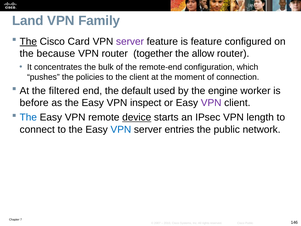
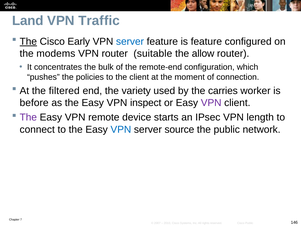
Family: Family -> Traffic (99, 21)
Card: Card -> Early (79, 42)
server colour: purple -> blue (130, 42)
because: because -> modems (56, 54)
together: together -> suitable (153, 54)
default: default -> variety (136, 91)
engine: engine -> carries (223, 91)
The colour: blue -> purple (28, 117)
device underline: present -> none (137, 117)
entries: entries -> source (179, 129)
